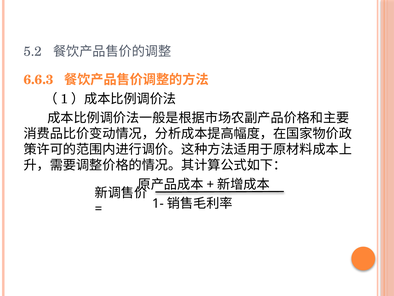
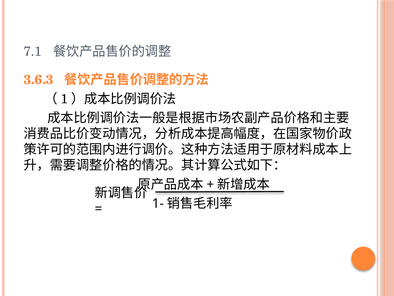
5.2: 5.2 -> 7.1 (33, 52)
6.6.3: 6.6.3 -> 3.6.3 (39, 80)
